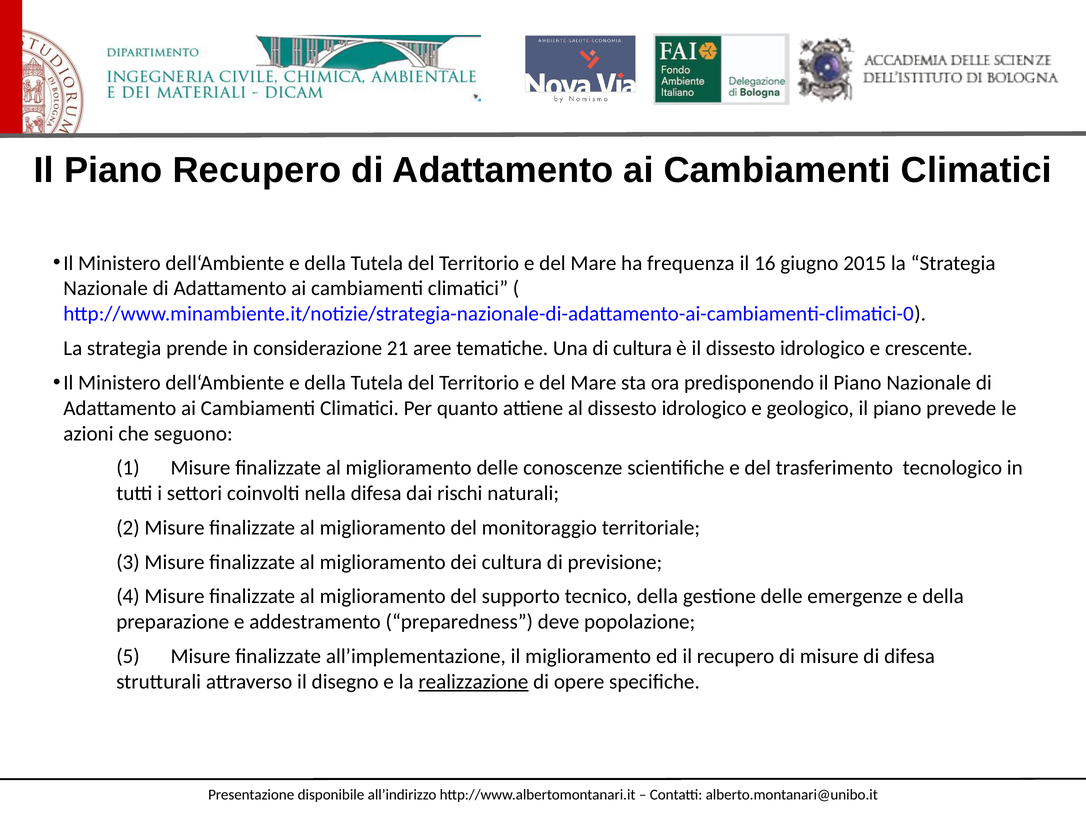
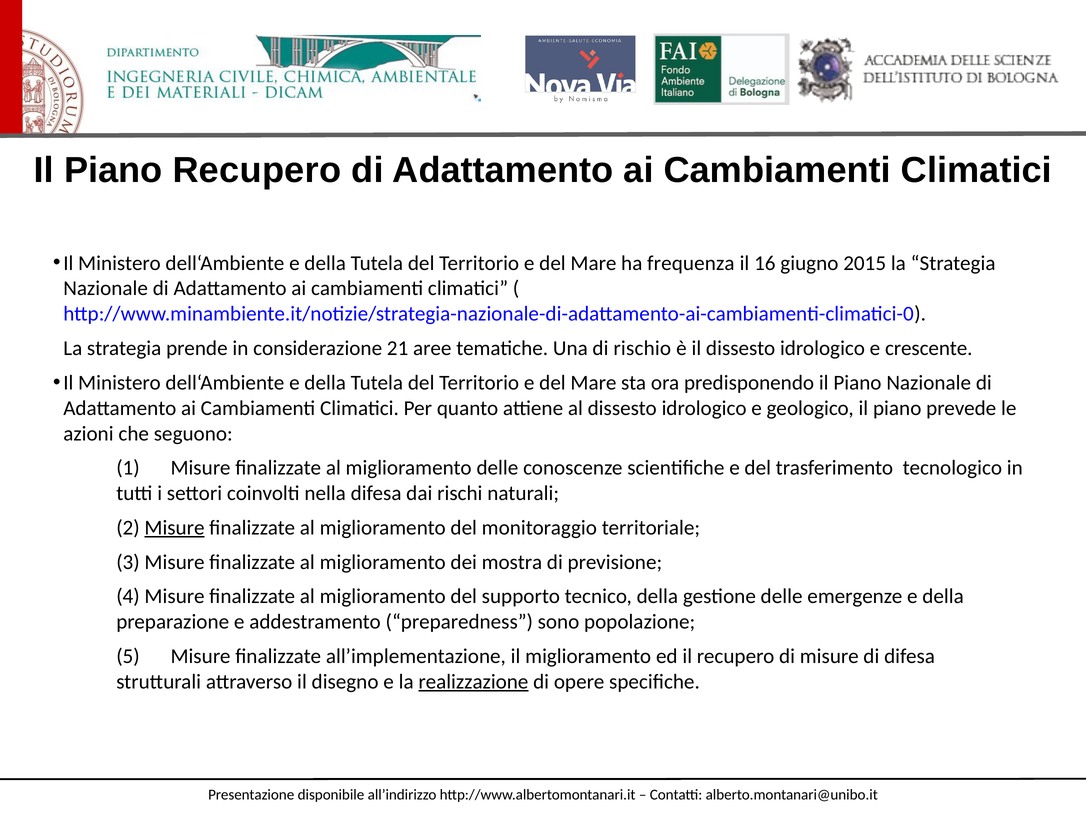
di cultura: cultura -> rischio (642, 349)
Misure underline: none -> present (174, 528)
dei cultura: cultura -> mostra (512, 562)
deve: deve -> sono (559, 622)
